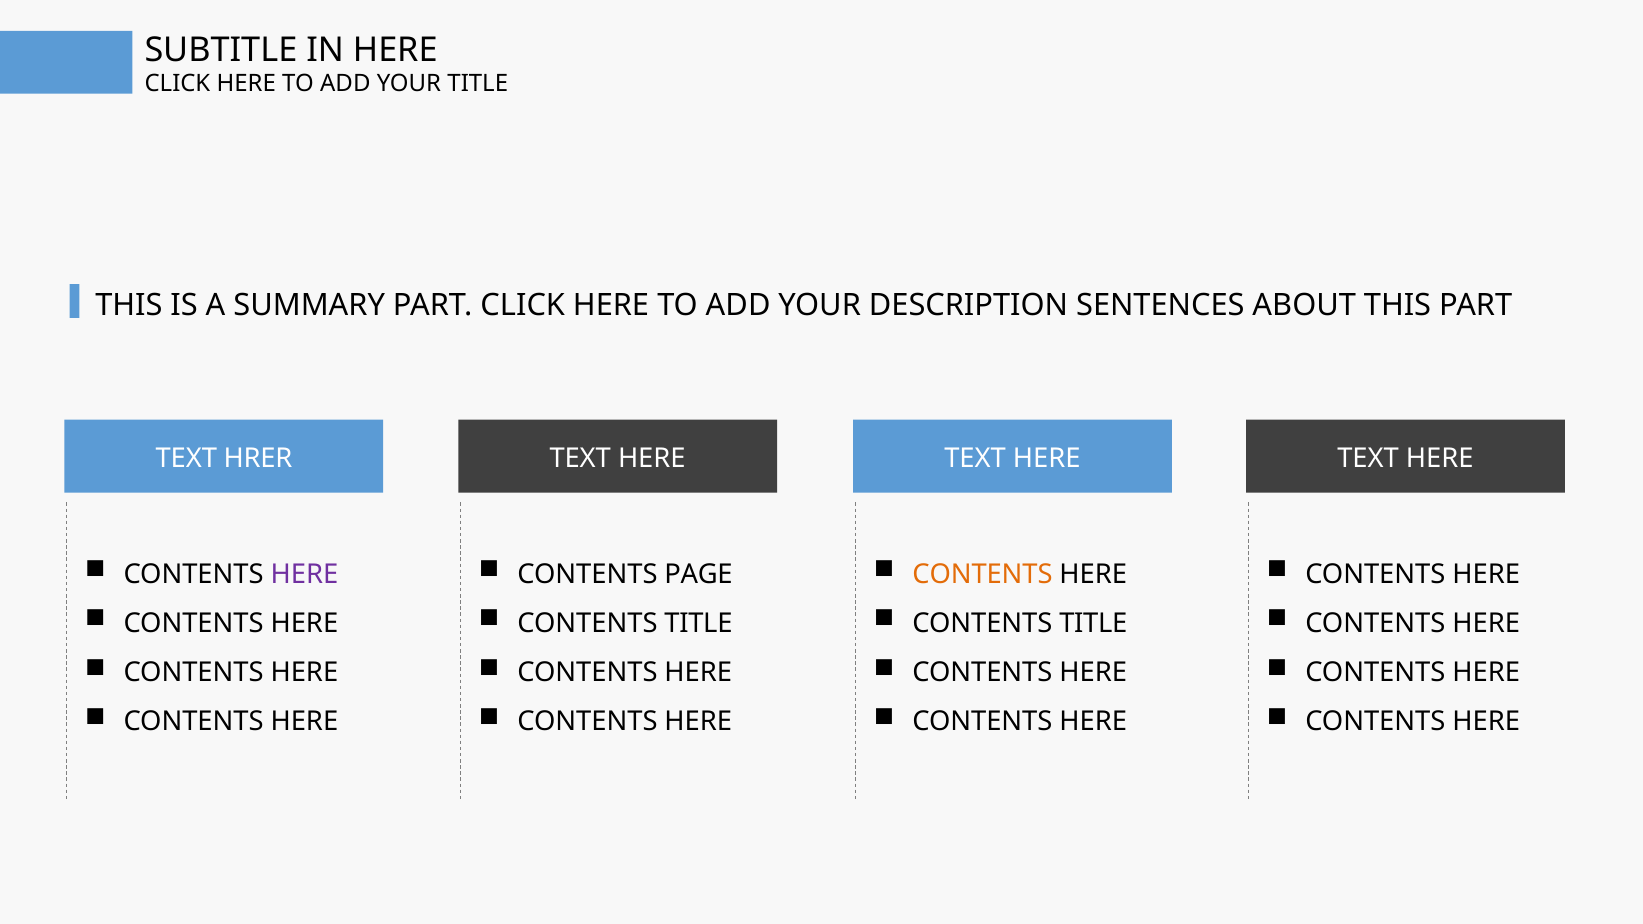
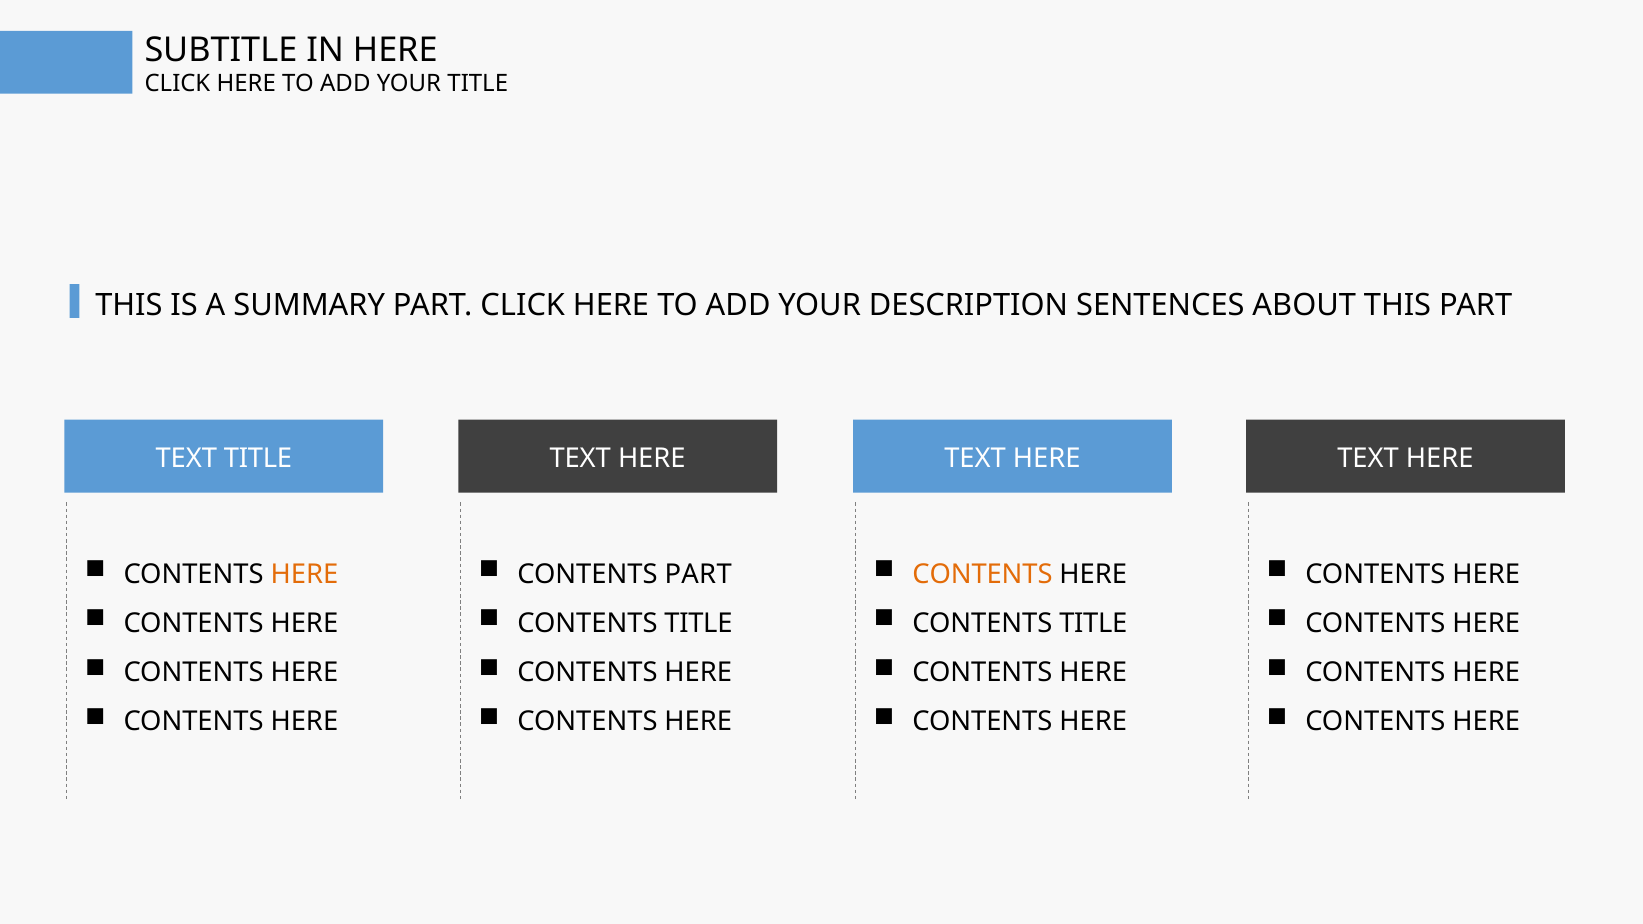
TEXT HRER: HRER -> TITLE (258, 458)
HERE colour: purple -> orange (304, 574)
CONTENTS PAGE: PAGE -> PART (698, 574)
